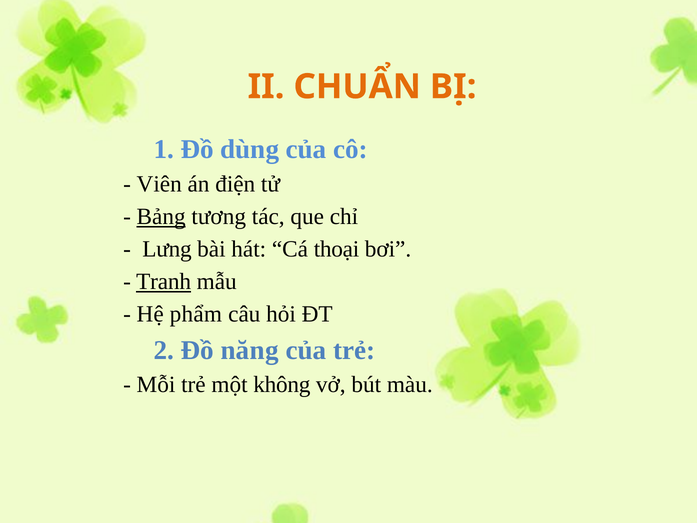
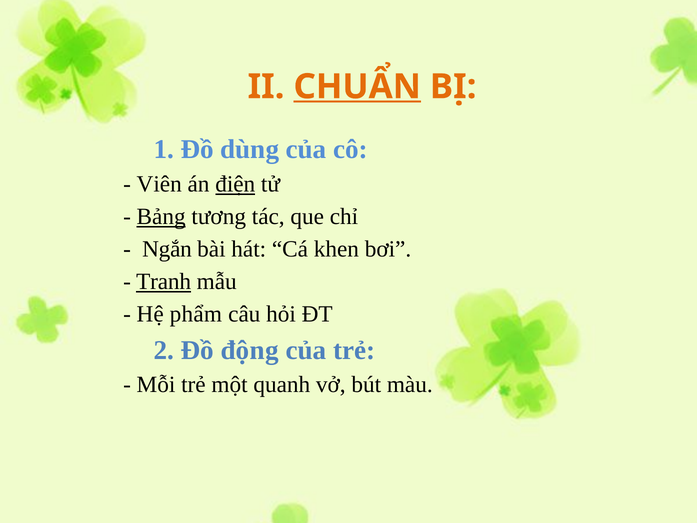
CHUẨN underline: none -> present (357, 87)
điện underline: none -> present (235, 184)
Lưng: Lưng -> Ngắn (167, 249)
thoại: thoại -> khen (336, 249)
năng: năng -> động (250, 350)
không: không -> quanh (282, 385)
